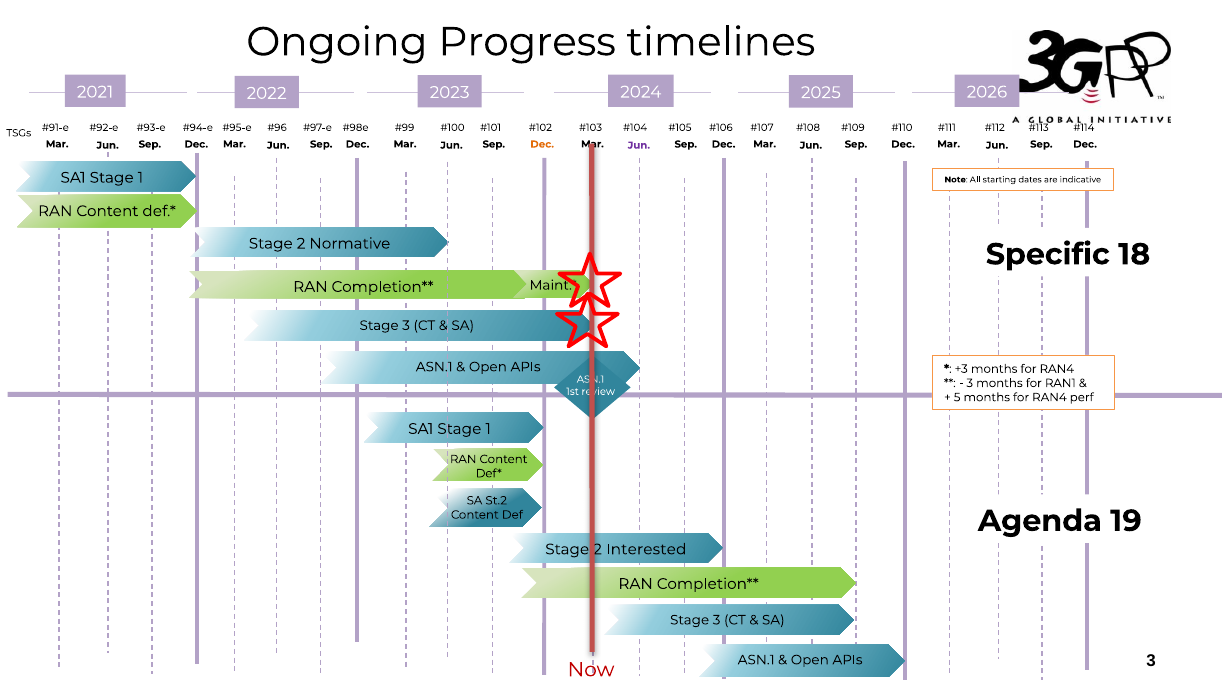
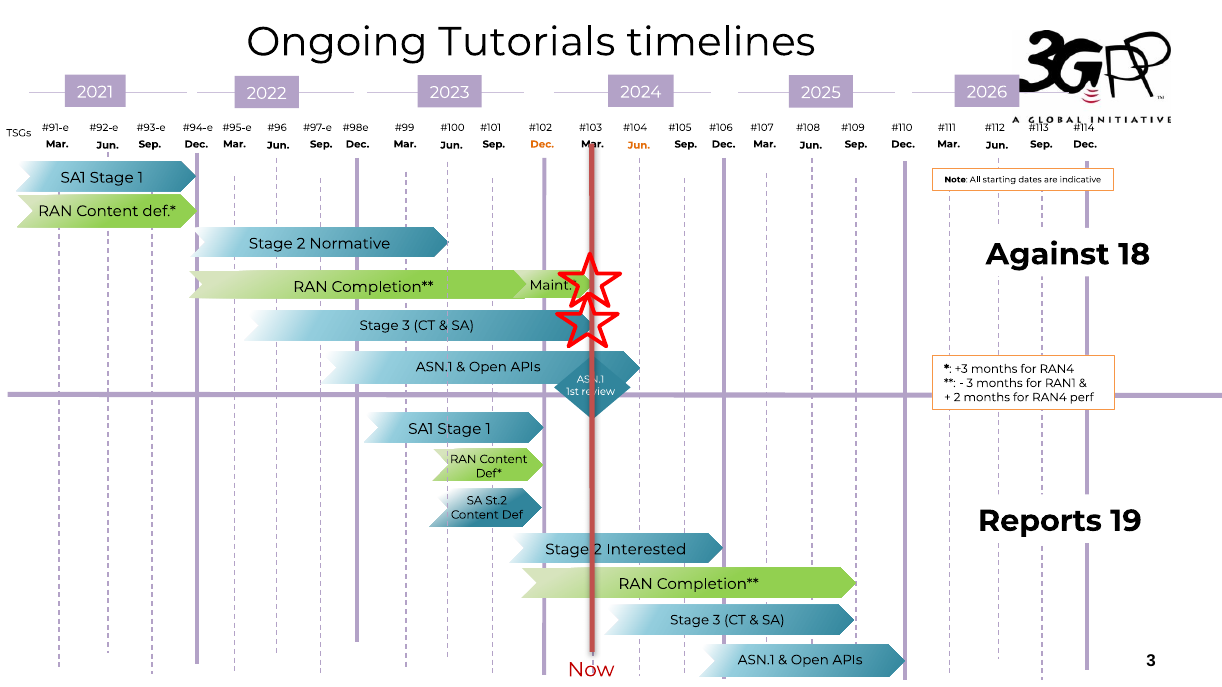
Progress: Progress -> Tutorials (527, 42)
Jun colour: purple -> orange (639, 145)
Specific: Specific -> Against (1048, 254)
5: 5 -> 2 (957, 398)
Agenda: Agenda -> Reports (1040, 521)
